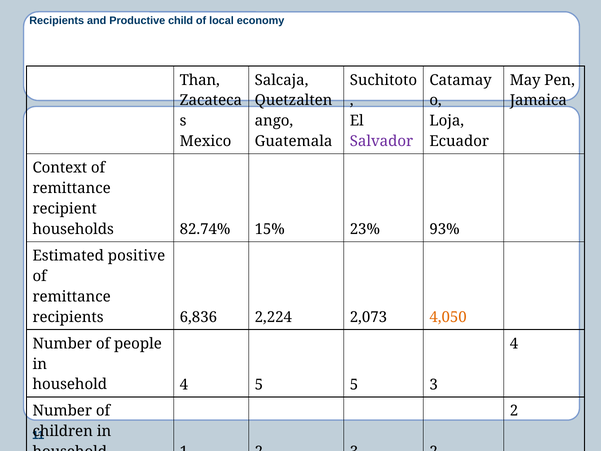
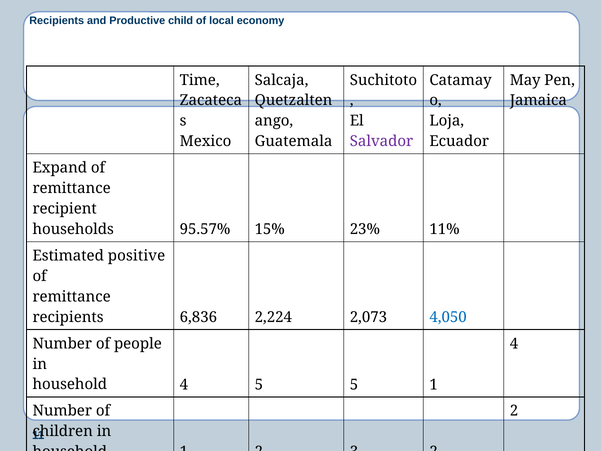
Than: Than -> Time (200, 80)
Context: Context -> Expand (60, 168)
82.74%: 82.74% -> 95.57% (205, 229)
23% 93%: 93% -> 11% (444, 229)
4,050 colour: orange -> blue (448, 317)
5 3: 3 -> 1 (434, 384)
